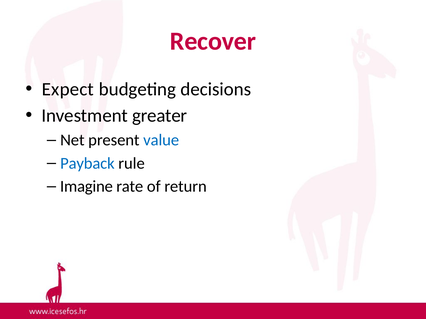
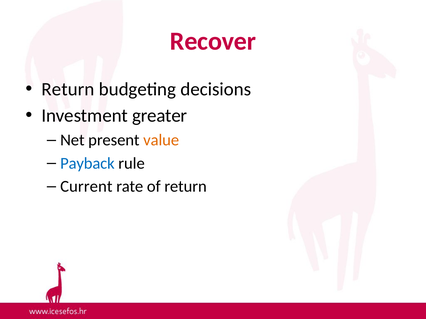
Expect: Expect -> Return (68, 89)
value colour: blue -> orange (161, 140)
Imagine: Imagine -> Current (86, 187)
